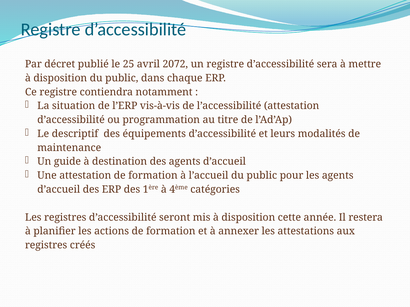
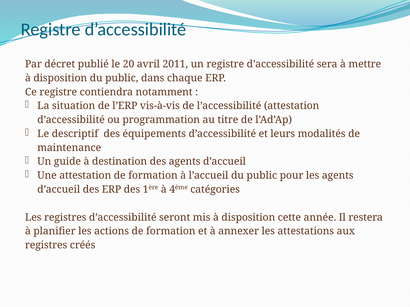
25: 25 -> 20 (129, 64)
2072: 2072 -> 2011 (175, 64)
